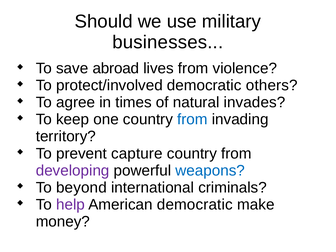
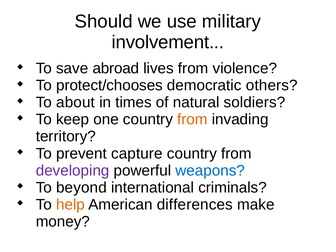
businesses: businesses -> involvement (168, 42)
protect/involved: protect/involved -> protect/chooses (109, 85)
agree: agree -> about (75, 102)
invades: invades -> soldiers (254, 102)
from colour: blue -> orange (192, 119)
help colour: purple -> orange (71, 204)
American democratic: democratic -> differences (195, 204)
